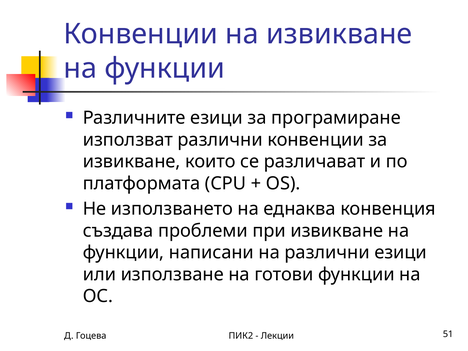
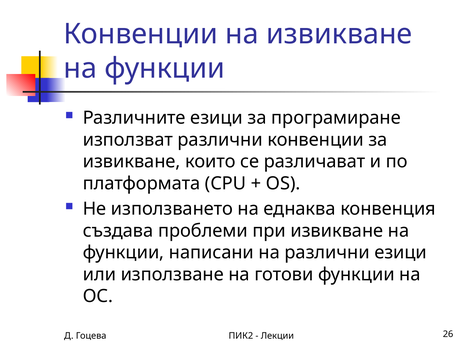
51: 51 -> 26 (448, 334)
